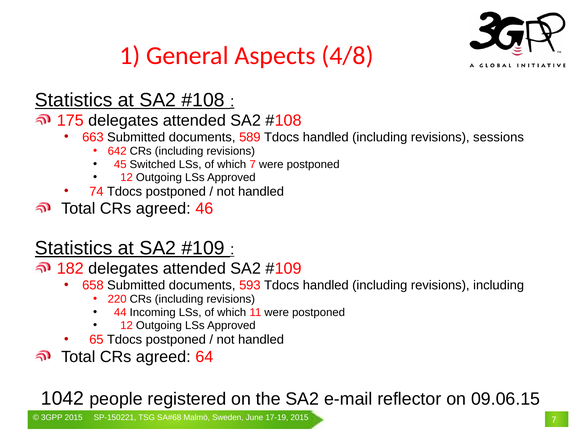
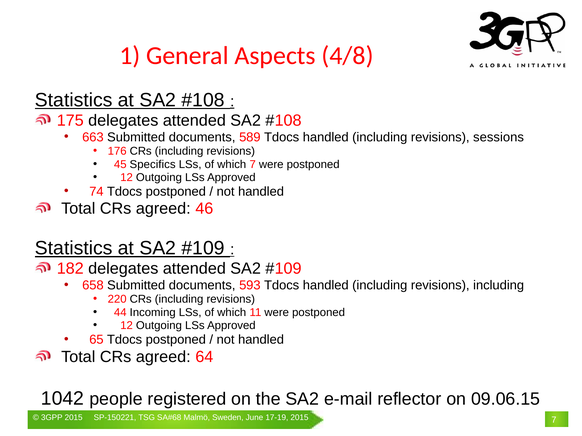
642: 642 -> 176 (117, 151)
Switched: Switched -> Specifics (153, 164)
